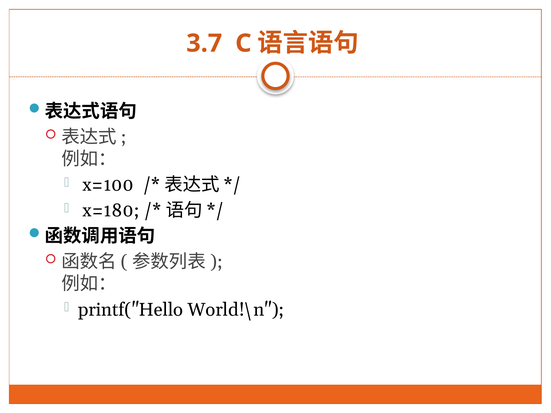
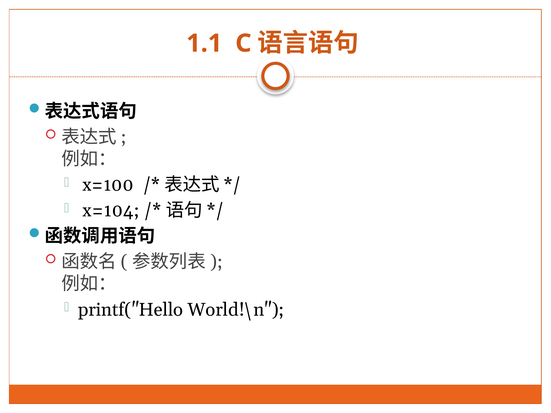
3.7: 3.7 -> 1.1 (204, 43)
x=180: x=180 -> x=104 (111, 211)
